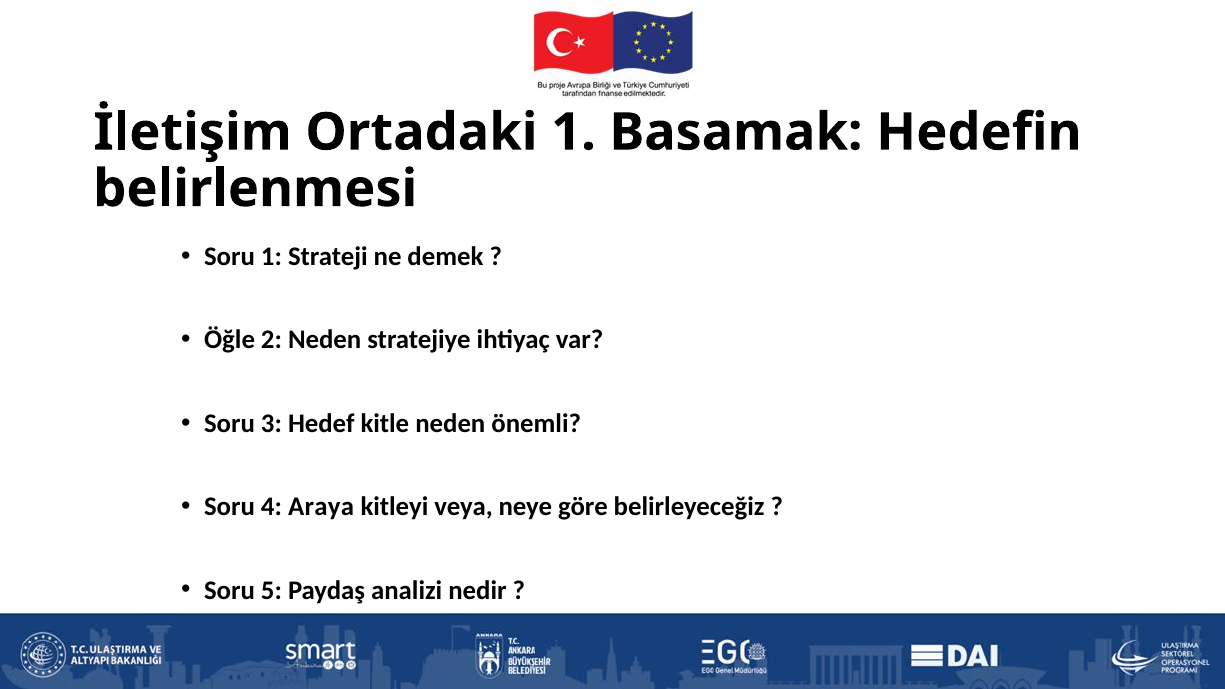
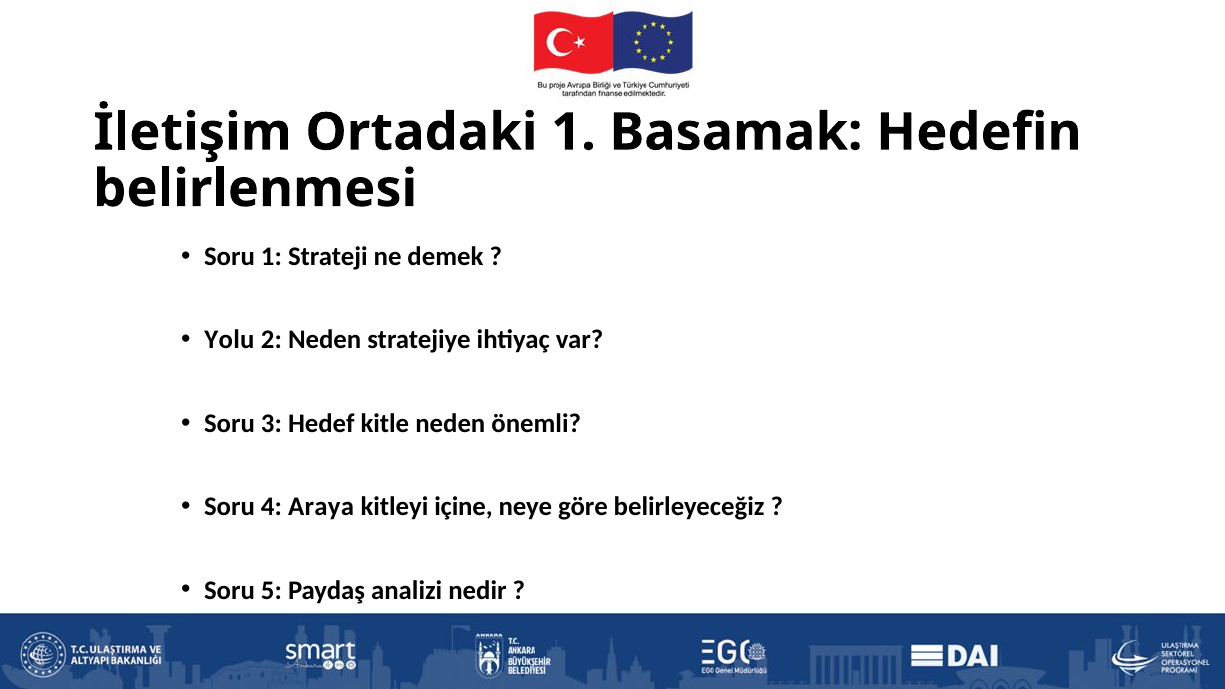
Öğle: Öğle -> Yolu (229, 340)
veya: veya -> içine (463, 507)
